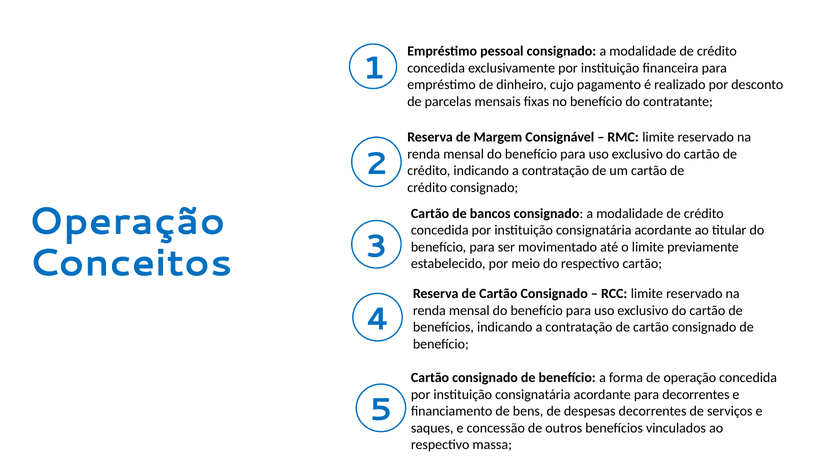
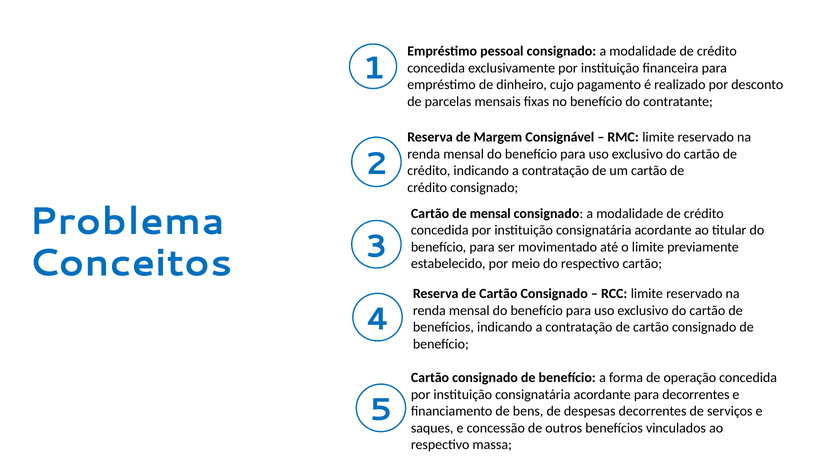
Operação: Operação -> Problema (127, 222)
de bancos: bancos -> mensal (490, 213)
